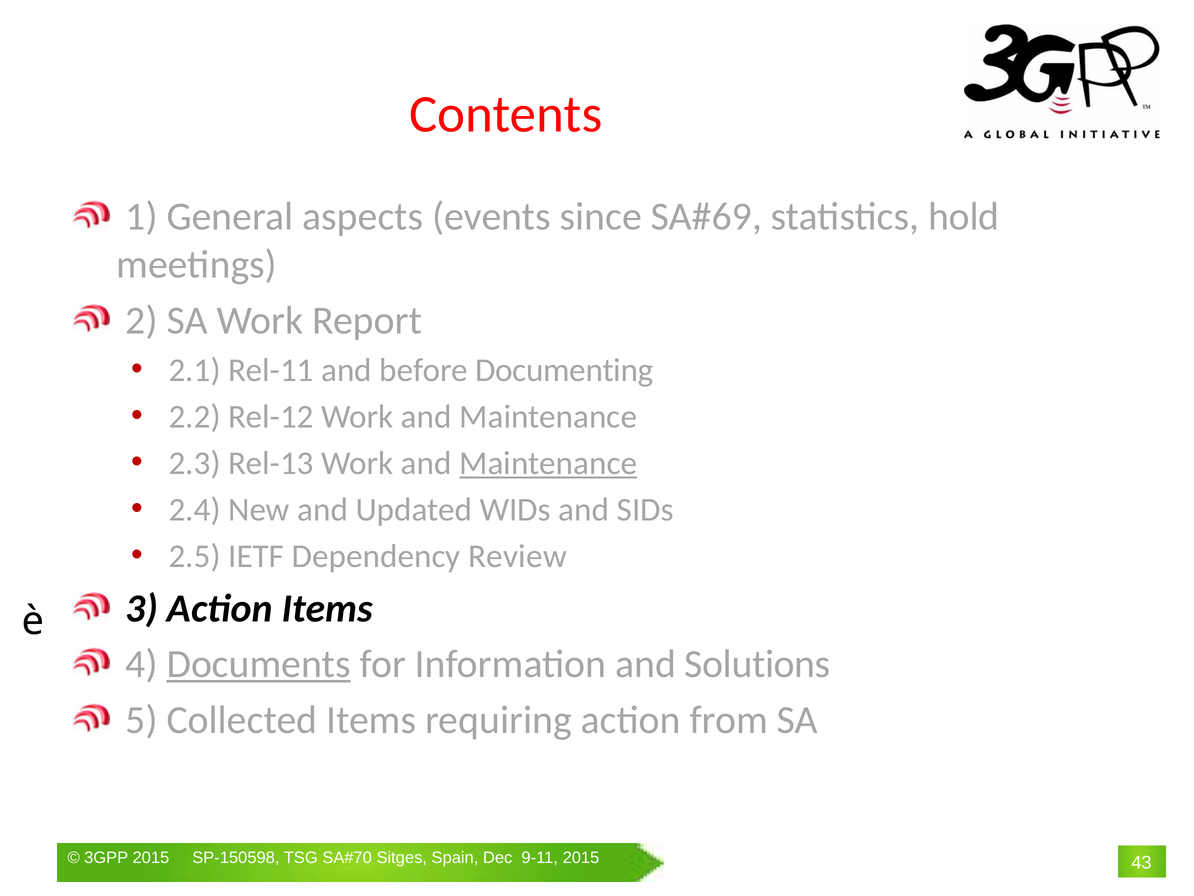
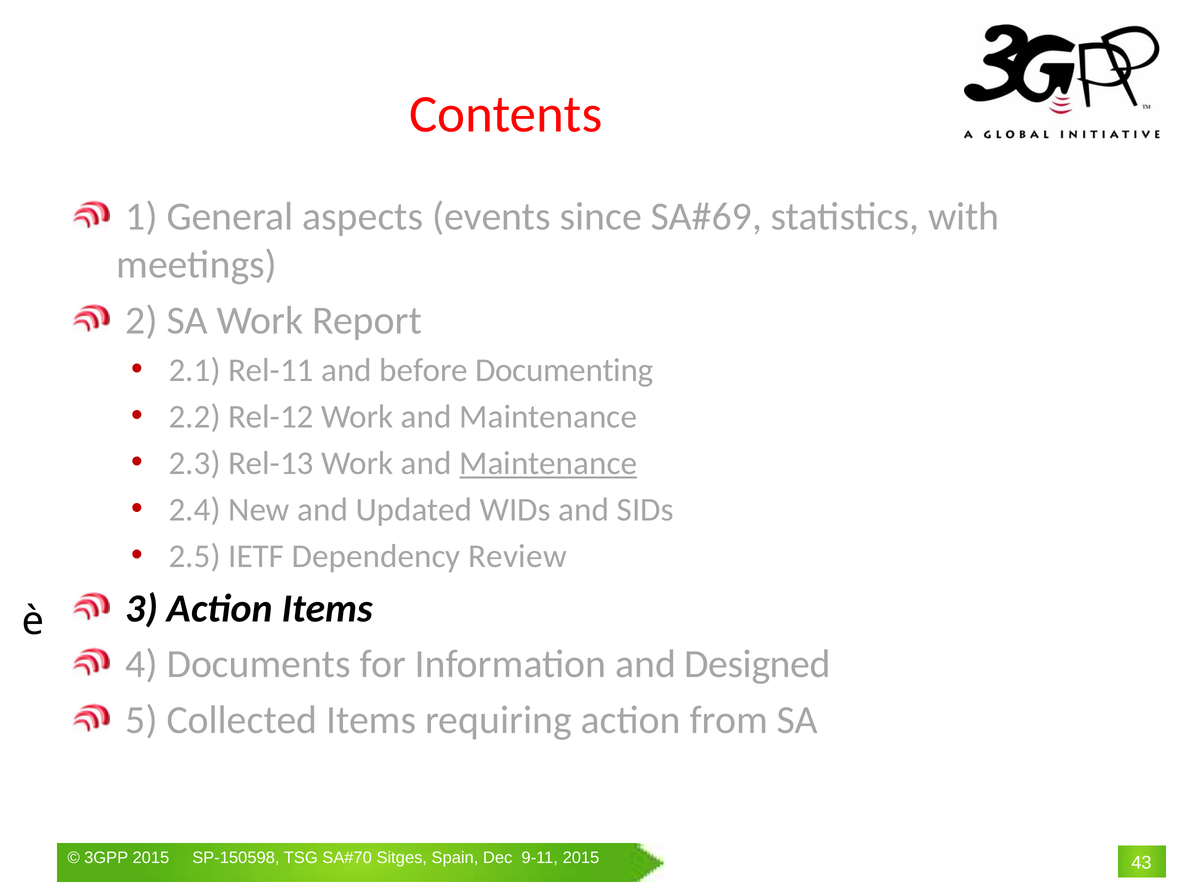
hold: hold -> with (964, 217)
Documents underline: present -> none (259, 664)
Solutions: Solutions -> Designed (757, 664)
